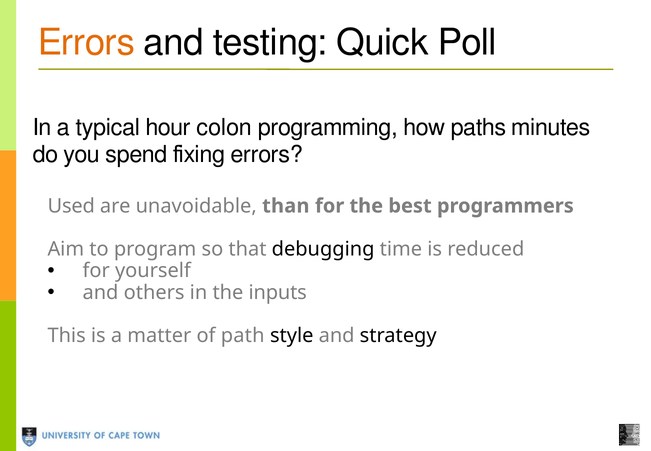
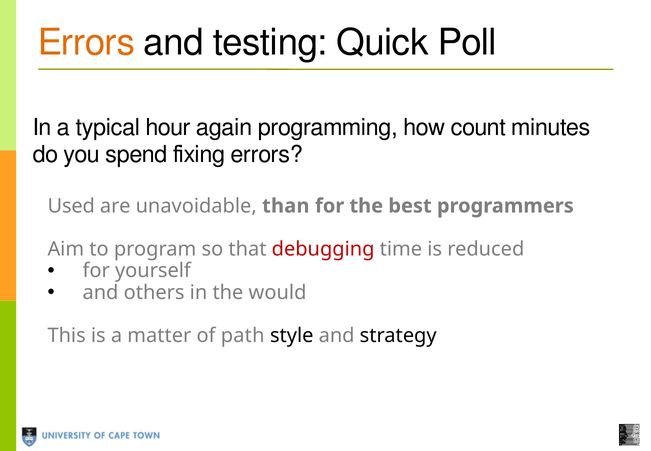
colon: colon -> again (224, 127)
paths: paths -> count (478, 127)
debugging colour: black -> red (323, 249)
inputs: inputs -> would (278, 292)
